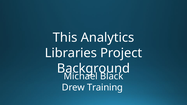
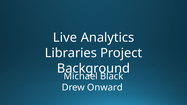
This: This -> Live (65, 38)
Training: Training -> Onward (105, 88)
